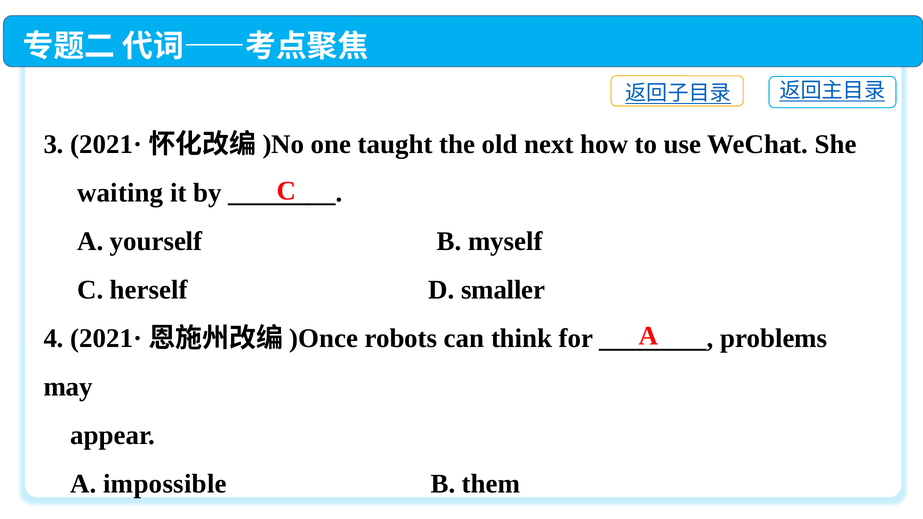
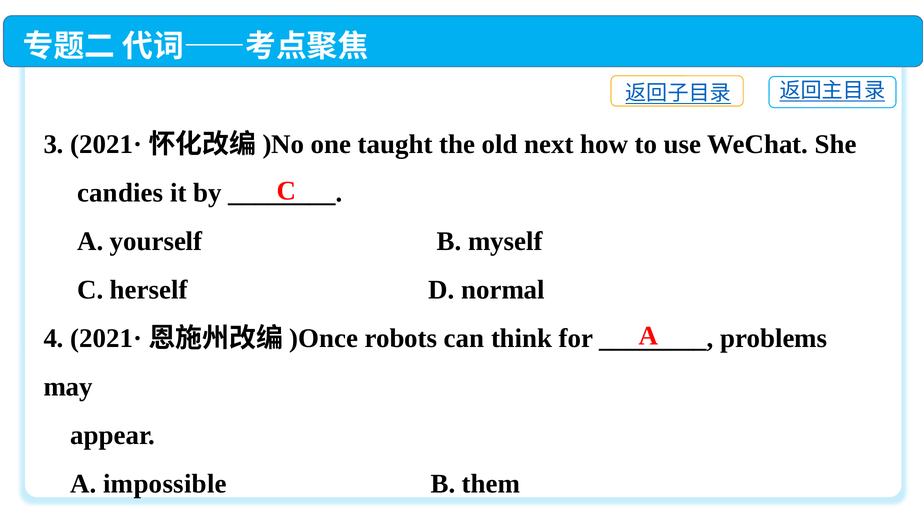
waiting: waiting -> candies (120, 193)
smaller: smaller -> normal (503, 290)
